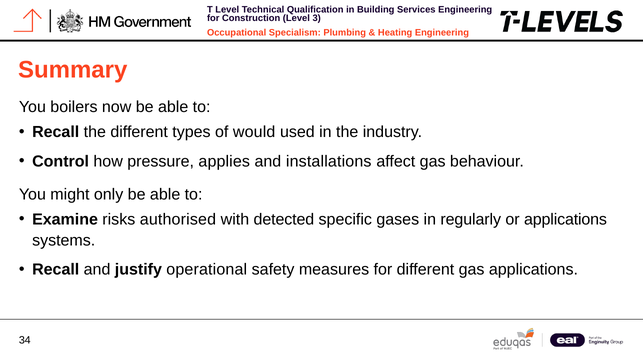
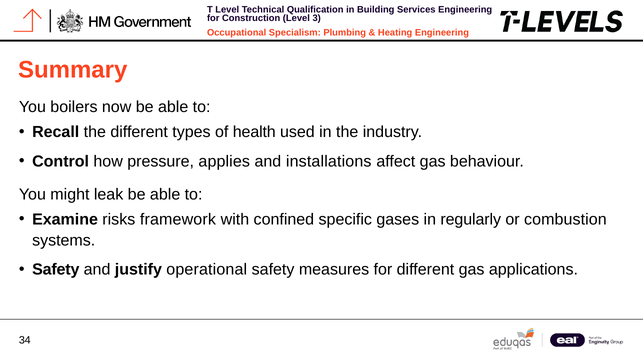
would: would -> health (254, 132)
only: only -> leak (109, 195)
authorised: authorised -> framework (178, 220)
detected: detected -> confined (284, 220)
or applications: applications -> combustion (565, 220)
Recall: Recall -> Safety (56, 270)
